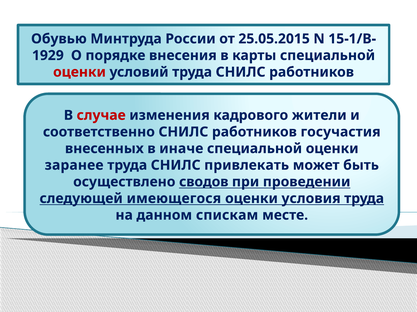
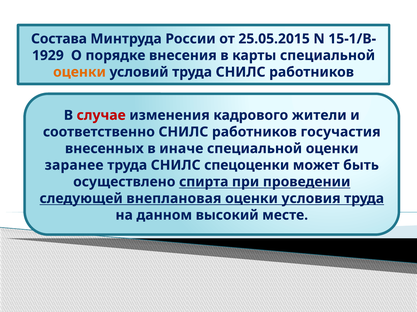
Обувью: Обувью -> Состава (59, 39)
оценки colour: red -> orange (80, 72)
привлекать: привлекать -> спецоценки (247, 166)
сводов: сводов -> спирта (204, 182)
имеющегося: имеющегося -> внеплановая (174, 199)
спискам: спискам -> высокий (227, 216)
